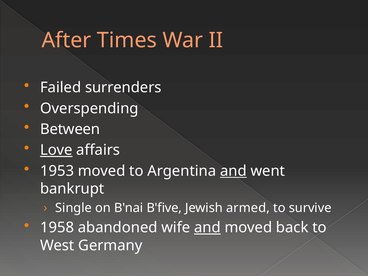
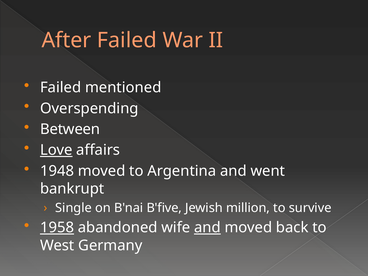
After Times: Times -> Failed (127, 40)
surrenders: surrenders -> mentioned (123, 88)
1953: 1953 -> 1948 (57, 171)
and underline: present -> none (233, 171)
armed: armed -> million (248, 208)
1958 underline: none -> present (57, 228)
